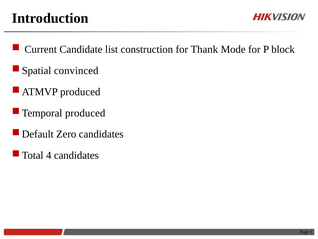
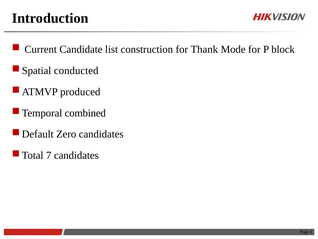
convinced: convinced -> conducted (76, 70)
produced: produced -> combined (85, 113)
4: 4 -> 7 (49, 155)
